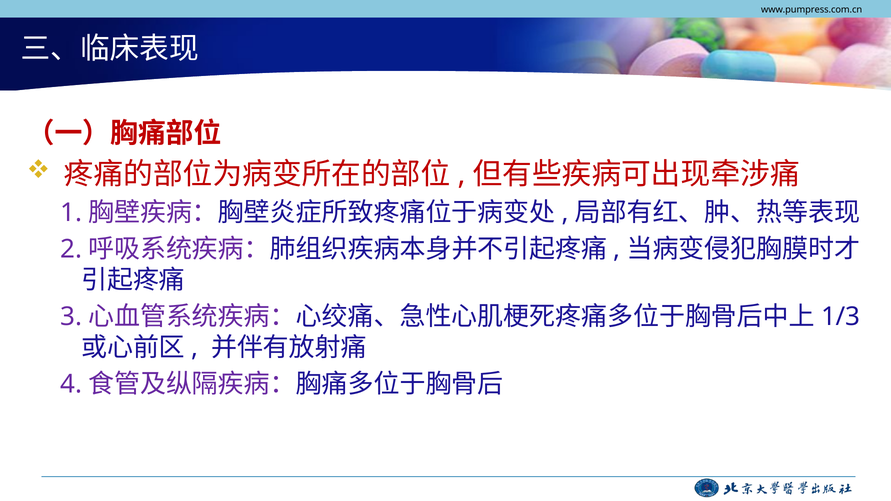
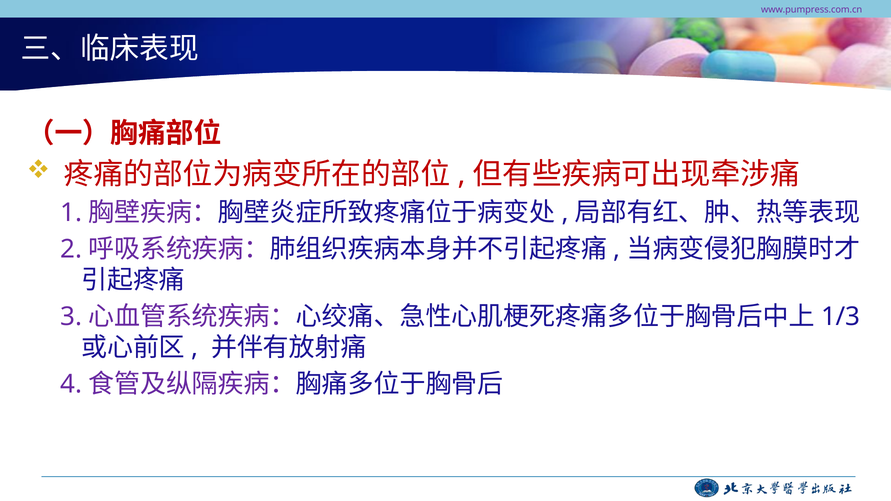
www.pumpress.com.cn colour: black -> purple (812, 10)
